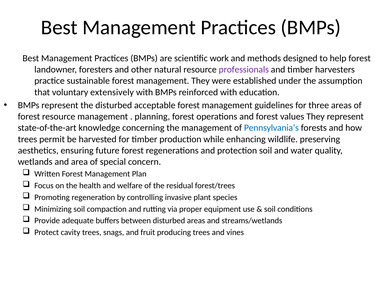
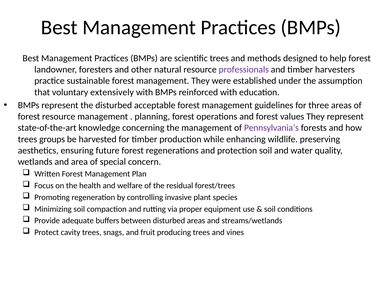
scientific work: work -> trees (219, 58)
Pennsylvania’s colour: blue -> purple (271, 128)
permit: permit -> groups (52, 139)
